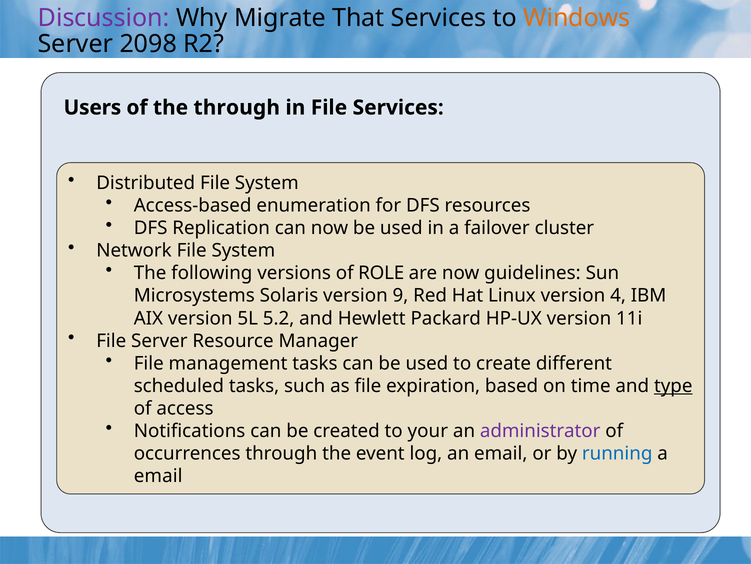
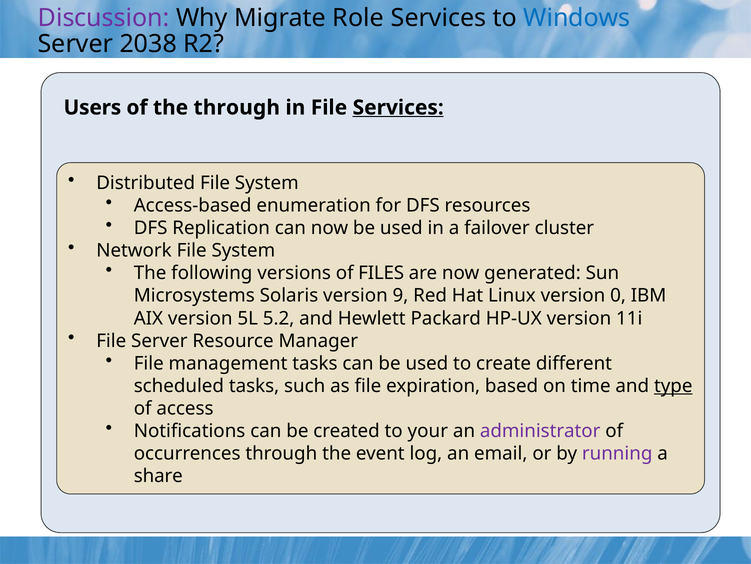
That: That -> Role (358, 18)
Windows colour: orange -> blue (577, 18)
2098: 2098 -> 2038 (148, 44)
Services underline: none -> present (398, 107)
of ROLE: ROLE -> FILES (381, 273)
guidelines: guidelines -> generated (533, 273)
4: 4 -> 0 (618, 295)
running colour: blue -> purple (617, 453)
email: email -> share (158, 476)
